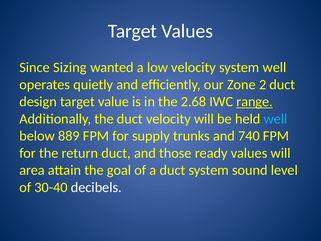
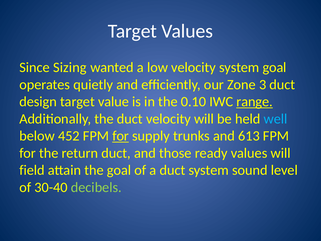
system well: well -> goal (275, 67)
2: 2 -> 3 (263, 84)
2.68: 2.68 -> 0.10 (193, 102)
889: 889 -> 452 (69, 136)
for underline: none -> present (121, 136)
740: 740 -> 613 (249, 136)
area: area -> field (32, 170)
decibels colour: white -> light green (96, 187)
